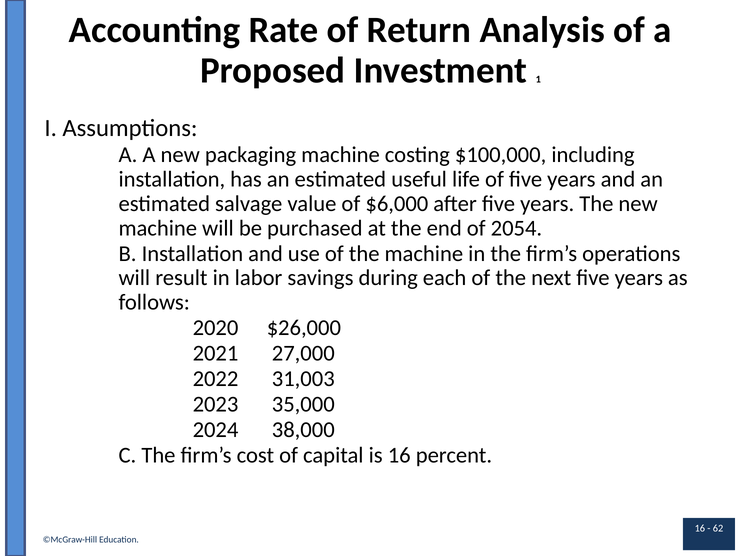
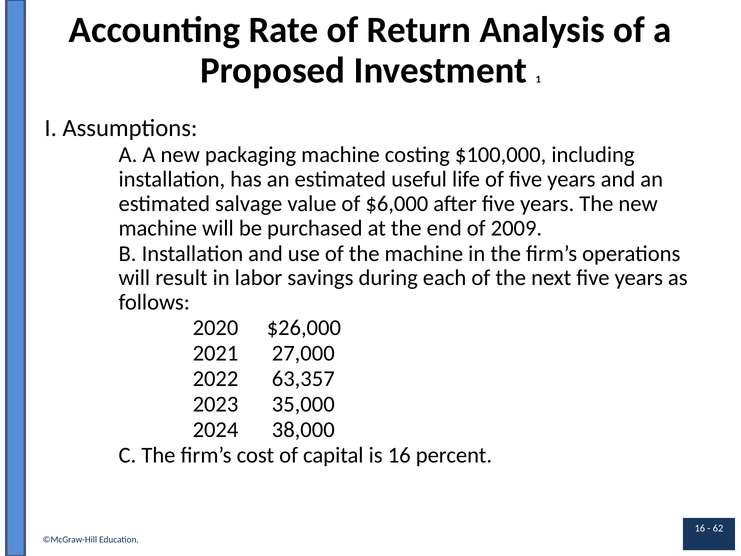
2054: 2054 -> 2009 (516, 228)
31,003: 31,003 -> 63,357 (303, 379)
